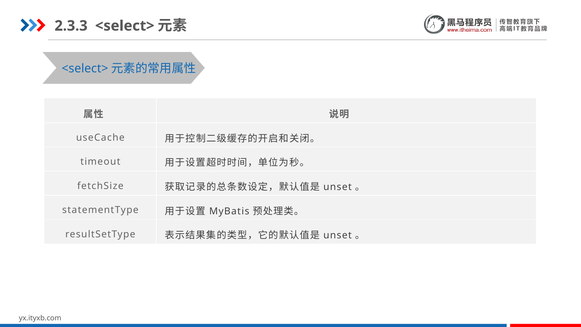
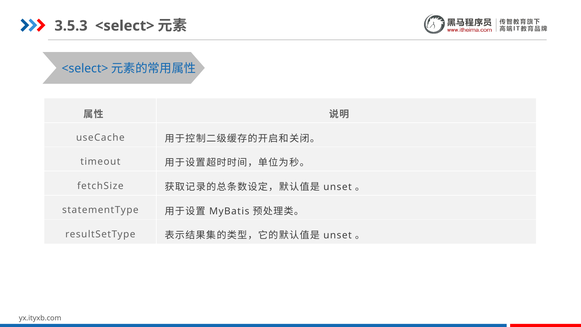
2.3.3: 2.3.3 -> 3.5.3 (71, 26)
